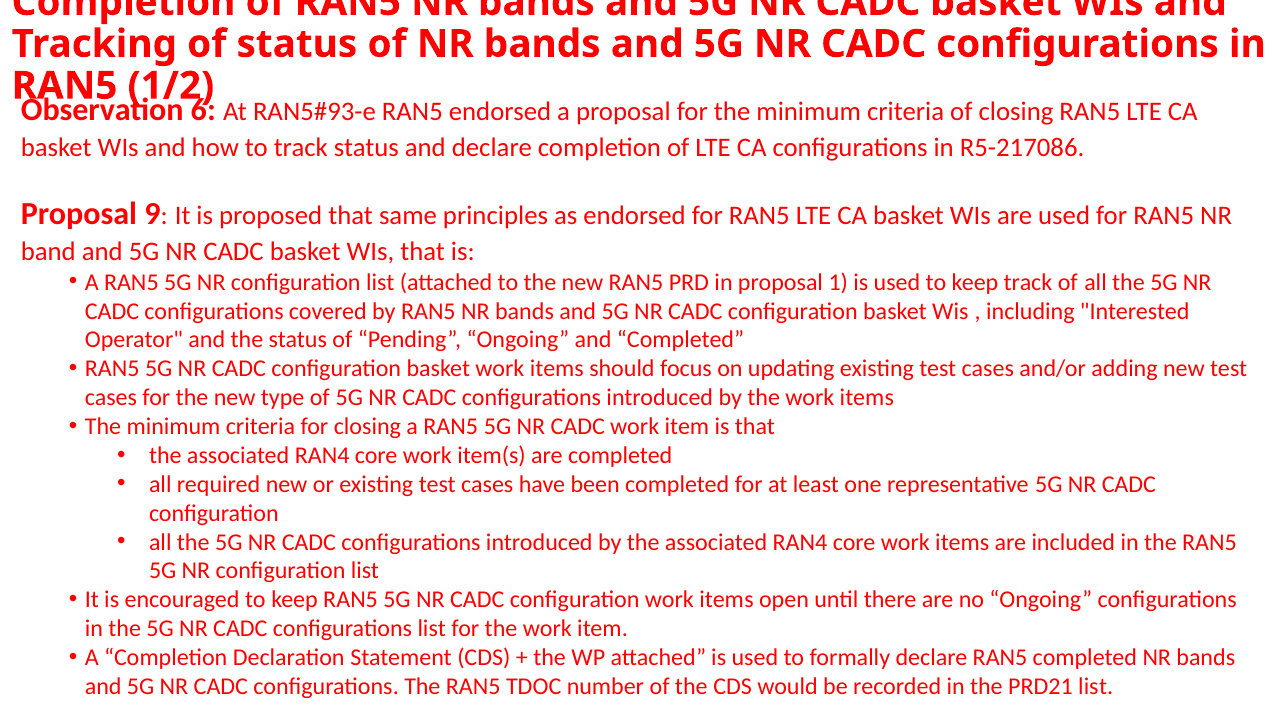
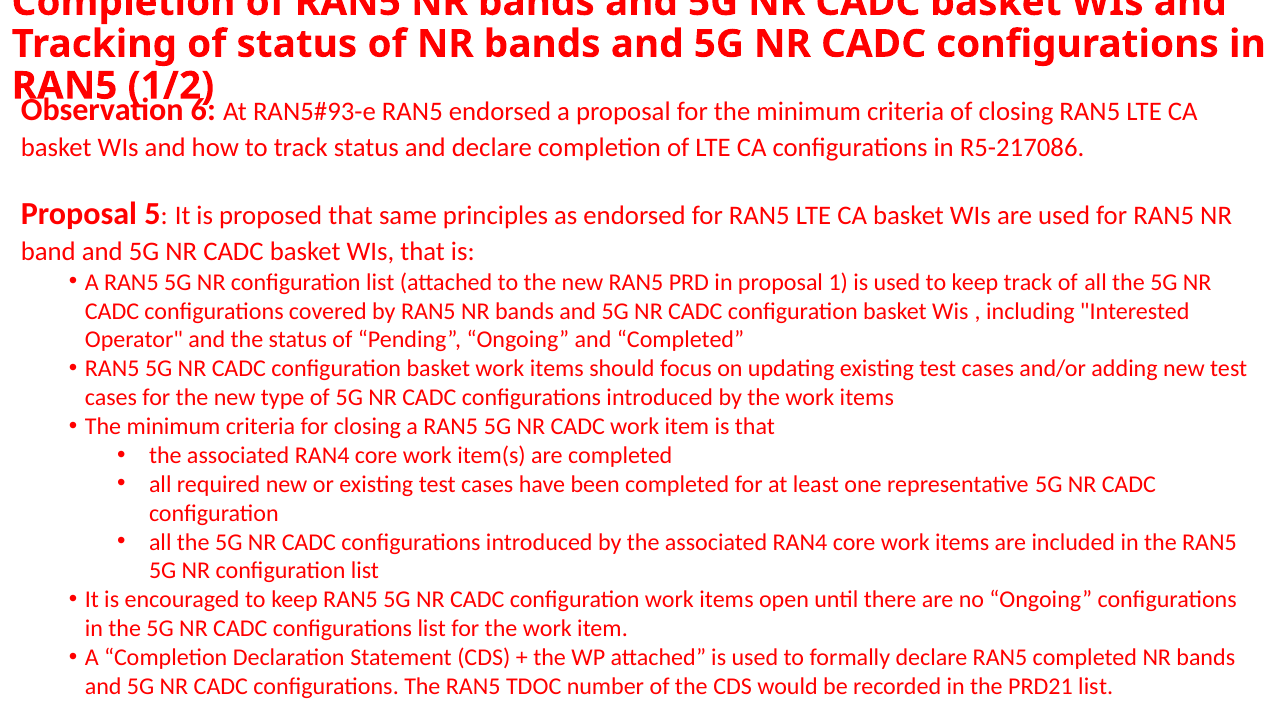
9: 9 -> 5 (152, 214)
